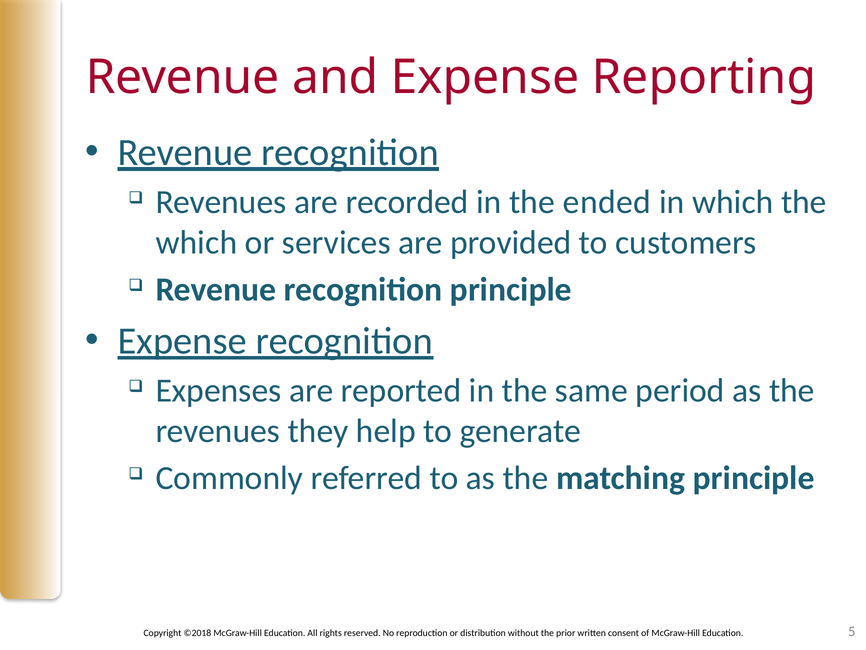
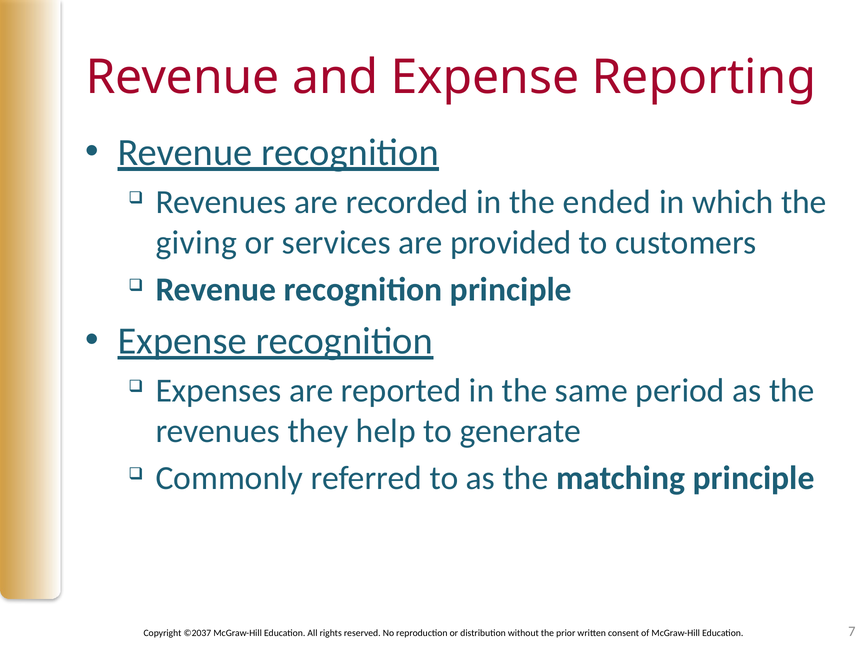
which: which -> giving (196, 242)
©2018: ©2018 -> ©2037 (197, 632)
5: 5 -> 7 (852, 631)
